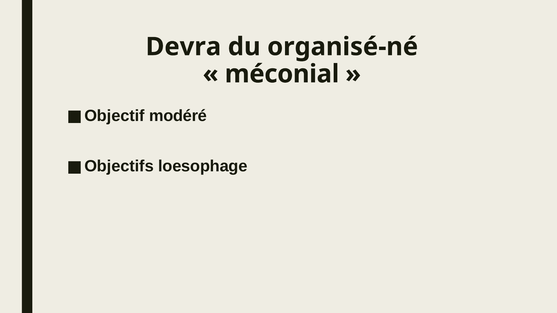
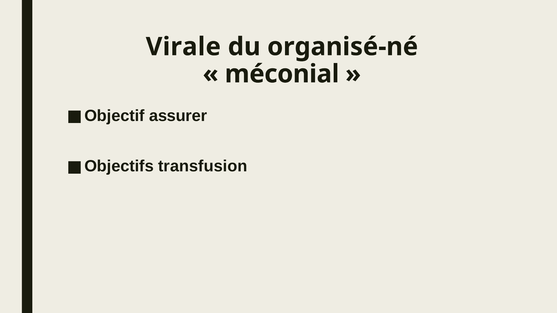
Devra: Devra -> Virale (183, 47)
modéré: modéré -> assurer (178, 116)
loesophage: loesophage -> transfusion (203, 166)
